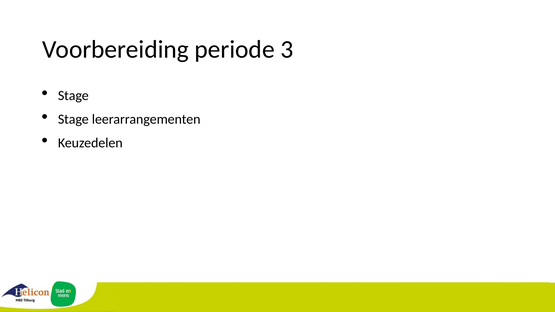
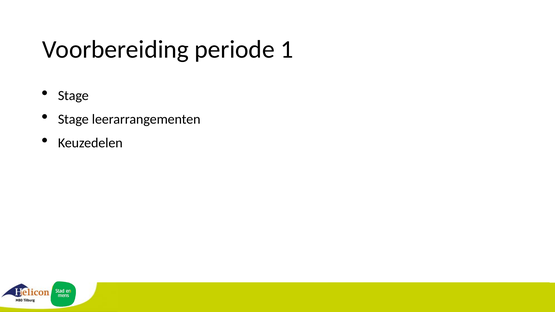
3: 3 -> 1 (287, 50)
